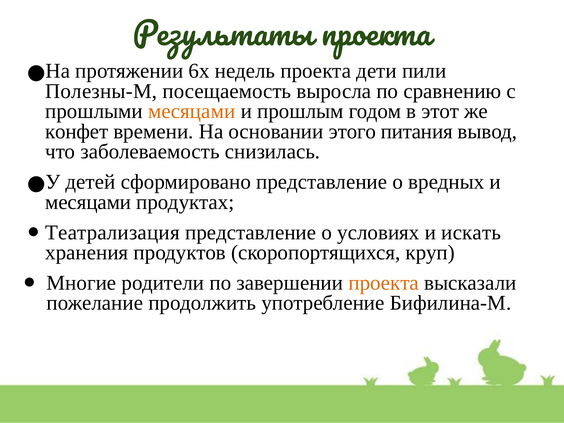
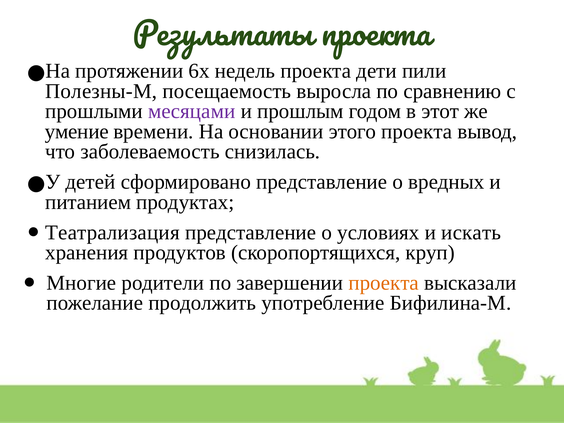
месяцами colour: orange -> purple (192, 111)
конфет: конфет -> умение (77, 132)
этого питания: питания -> проекта (417, 132)
месяцами: месяцами -> питанием (88, 202)
